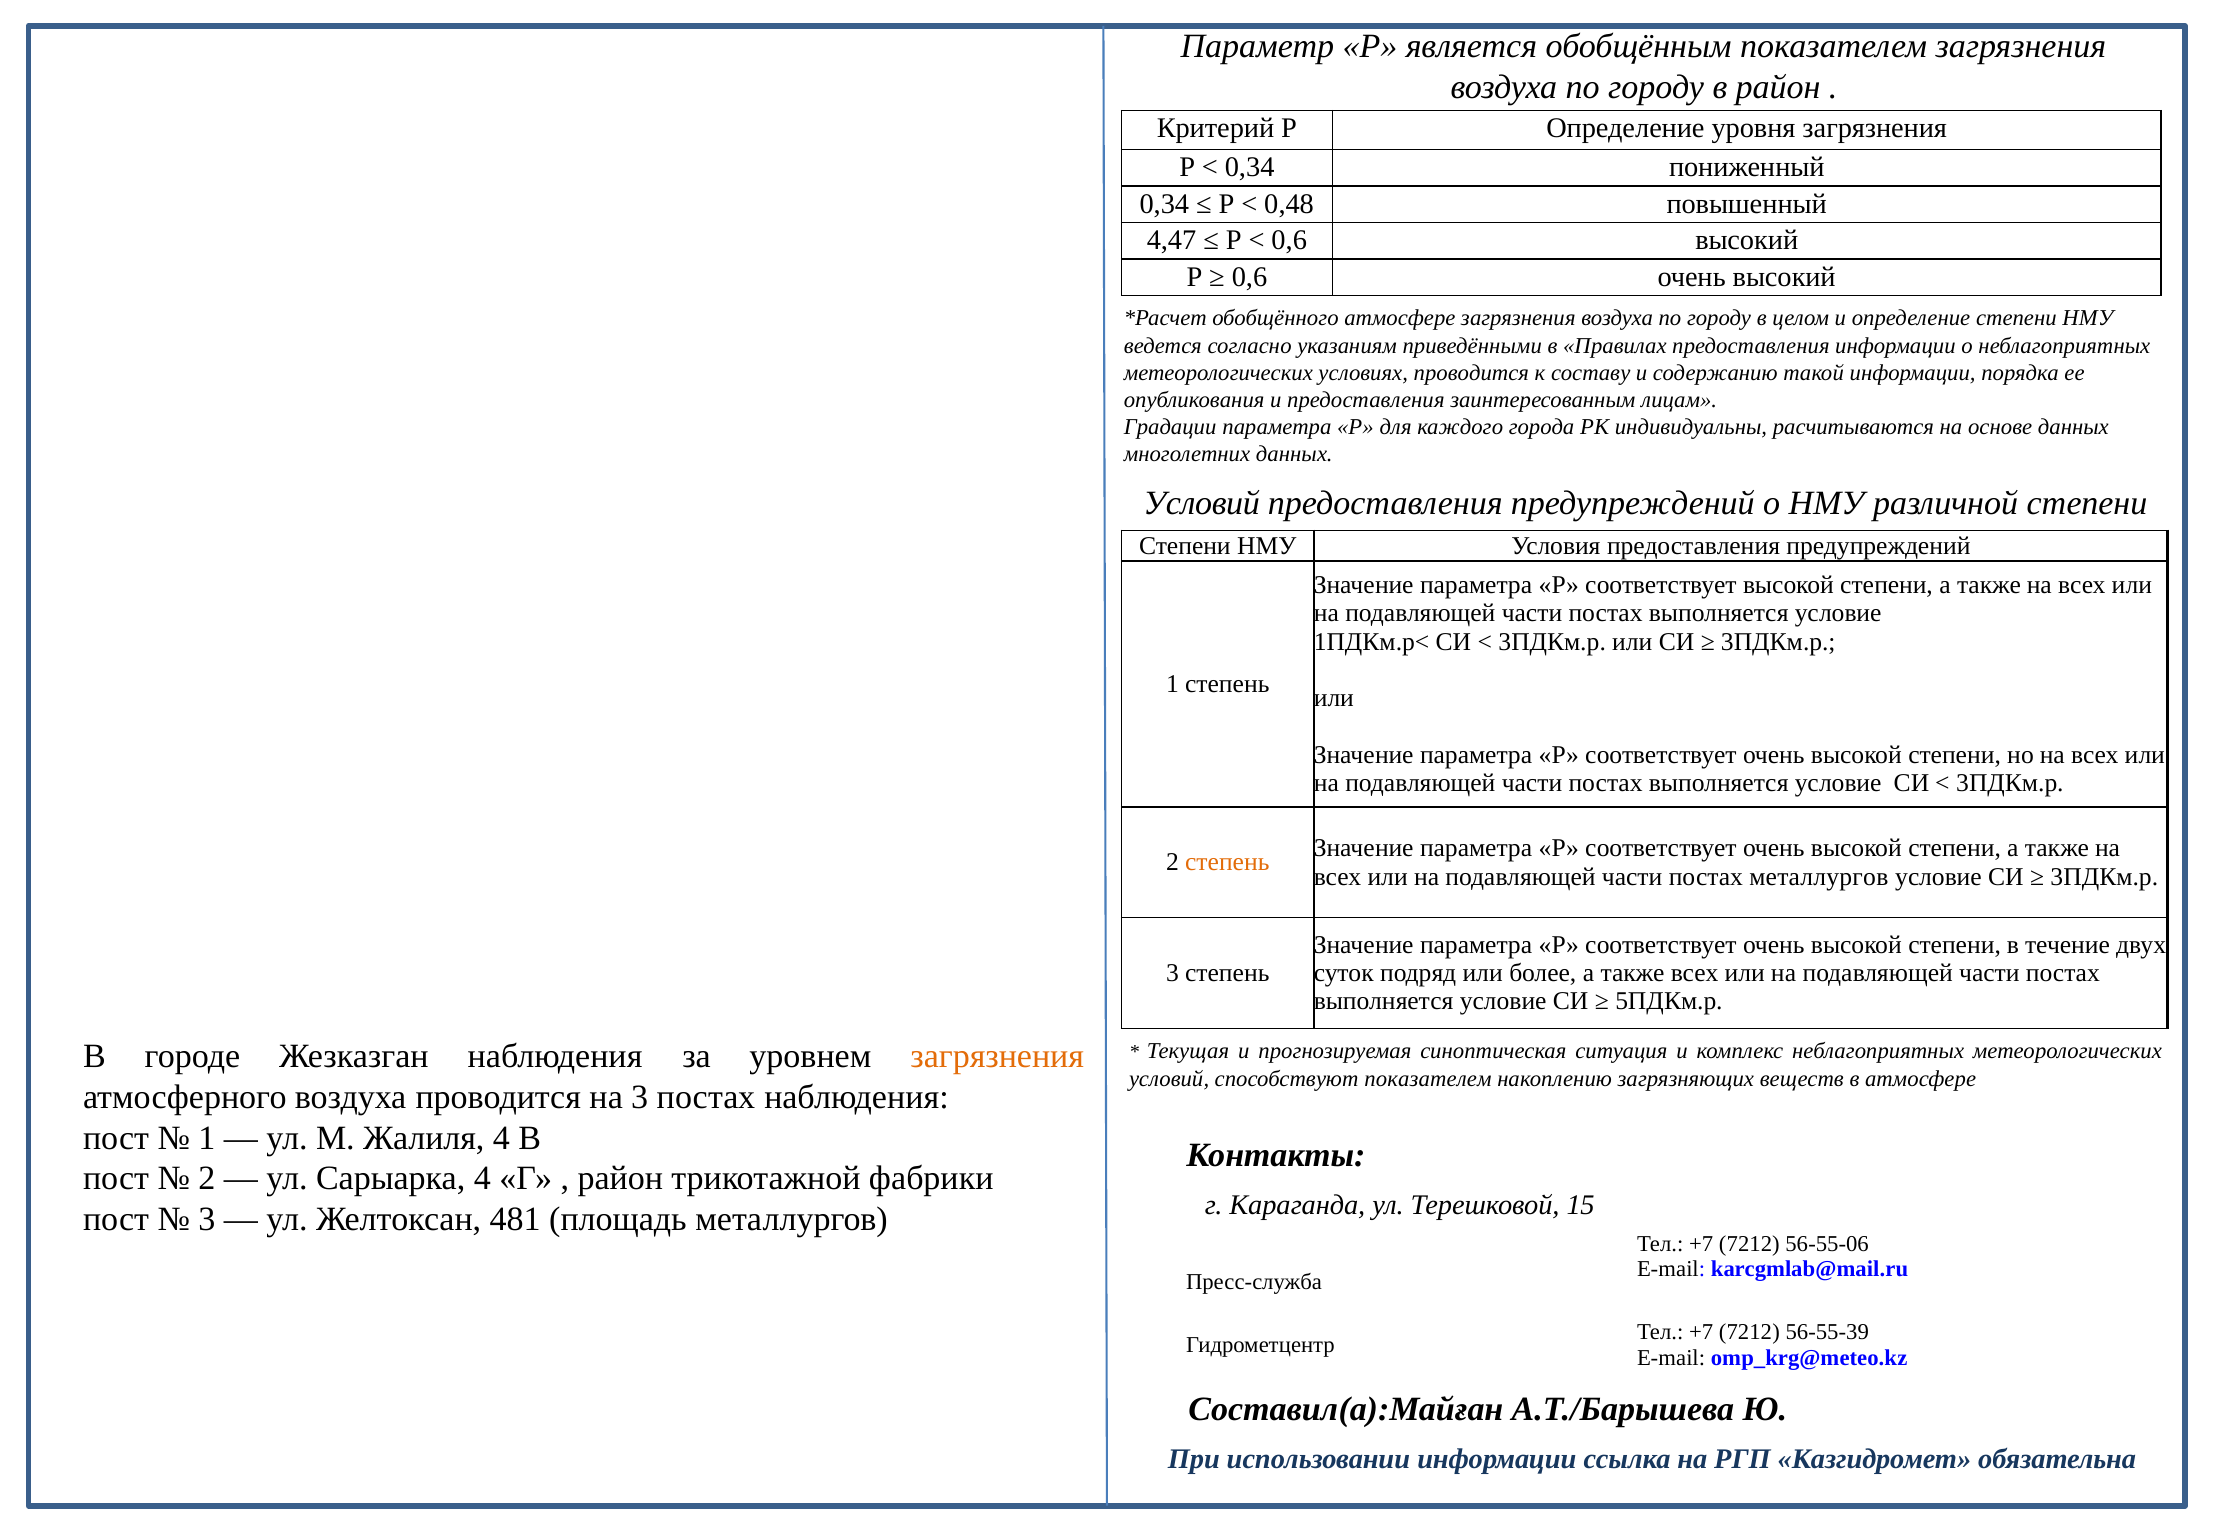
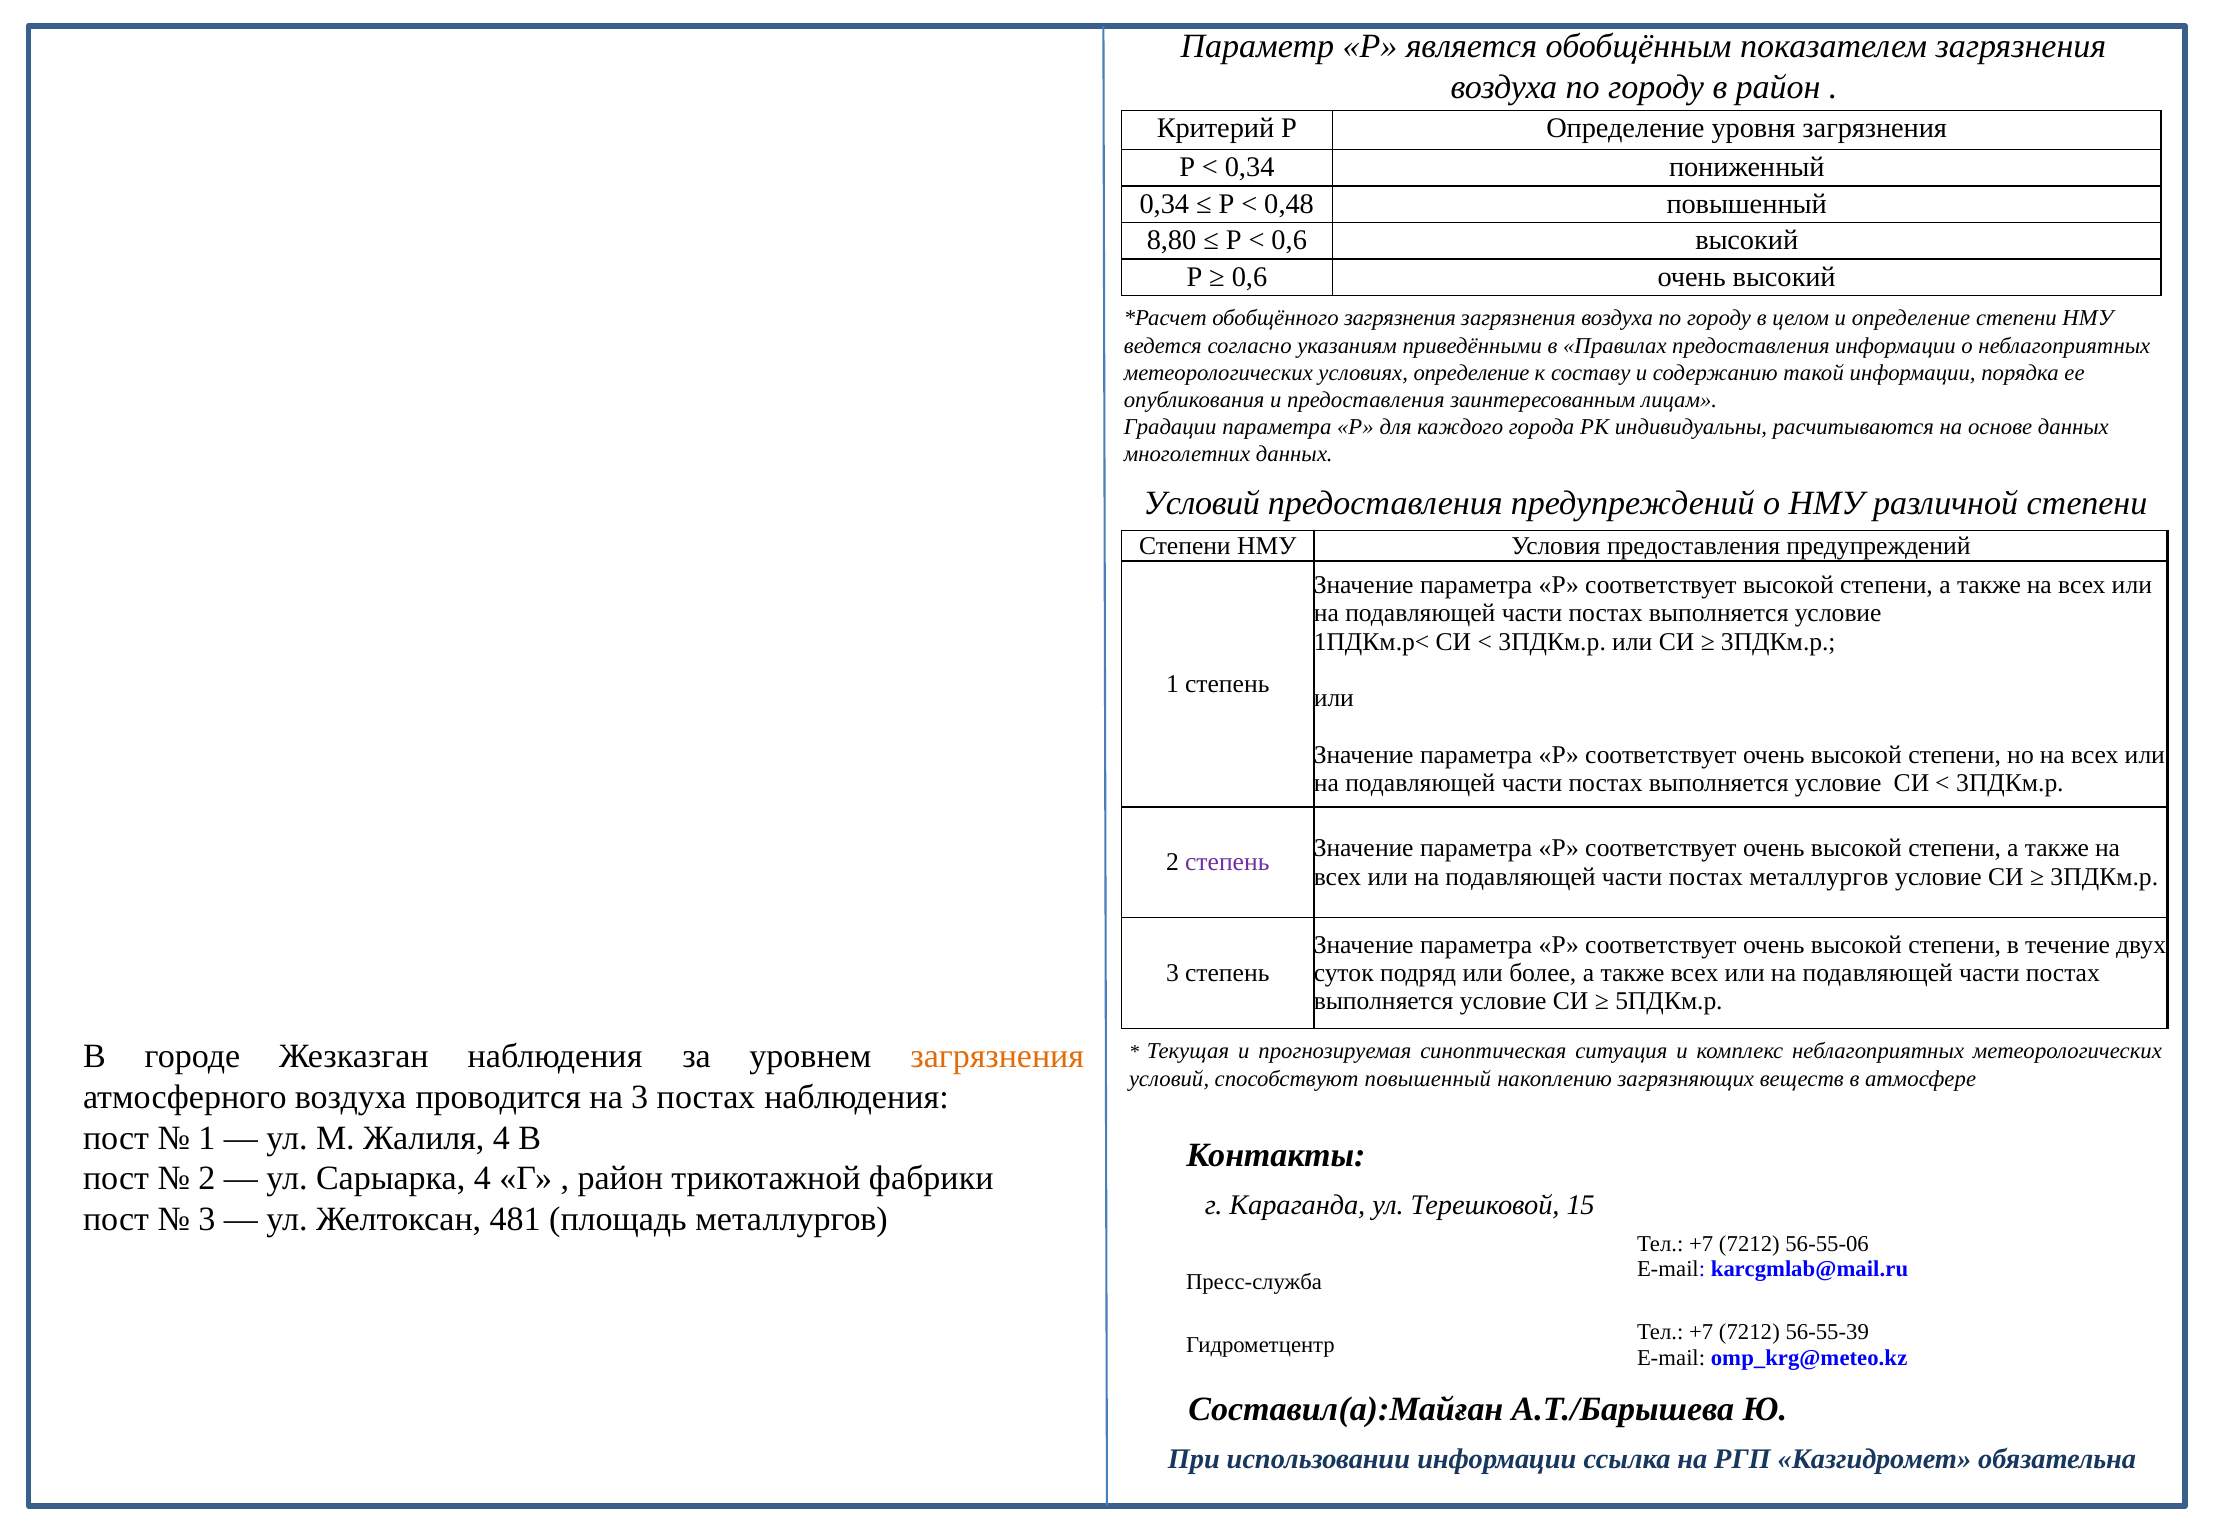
4,47: 4,47 -> 8,80 (1172, 241)
обобщённого атмосфере: атмосфере -> загрязнения (1400, 319)
условиях проводится: проводится -> определение (1471, 373)
степень colour: orange -> purple (1227, 863)
способствуют показателем: показателем -> повышенный (1428, 1079)
